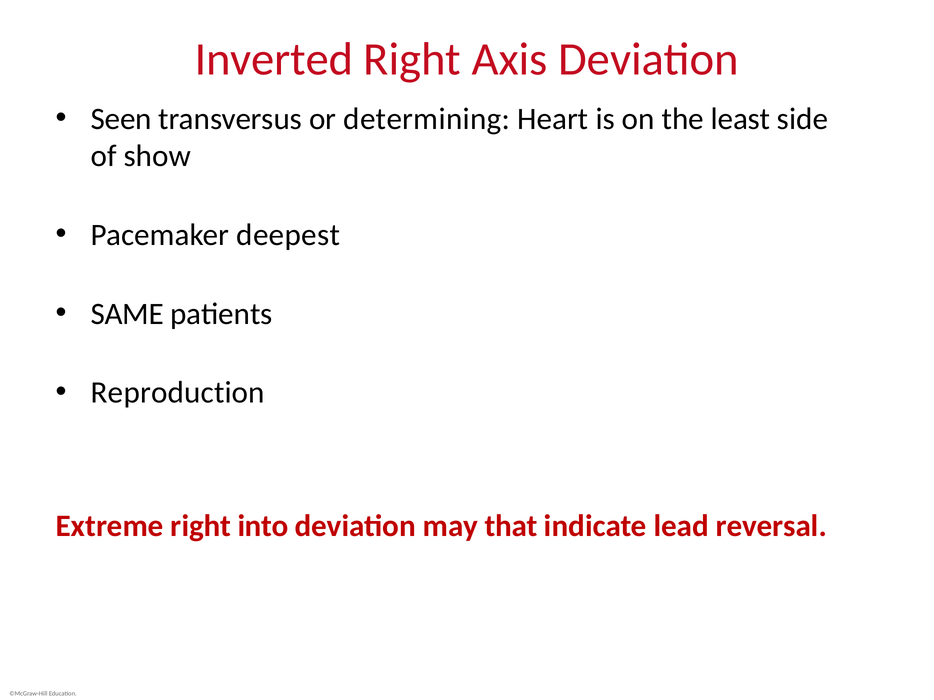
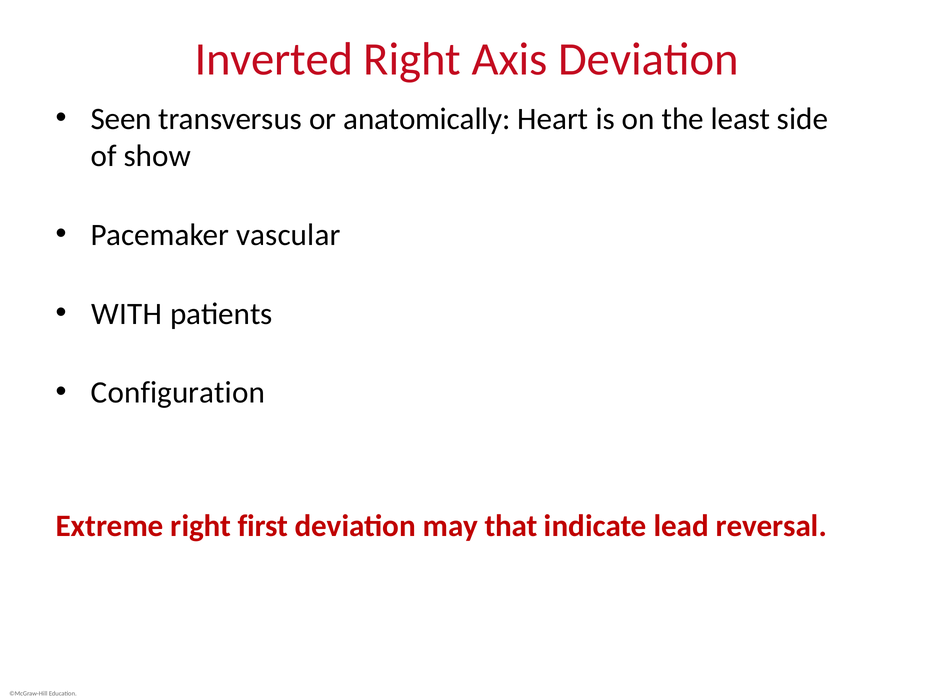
determining: determining -> anatomically (427, 119)
deepest: deepest -> vascular (288, 235)
SAME: SAME -> WITH (127, 314)
Reproduction: Reproduction -> Configuration (178, 393)
into: into -> first (263, 526)
